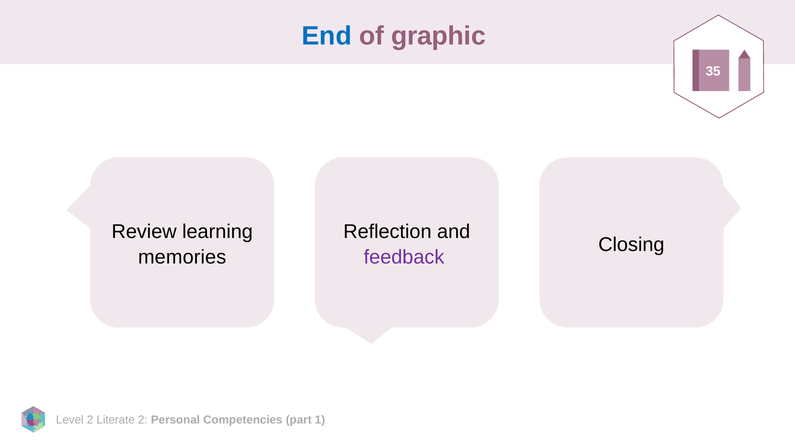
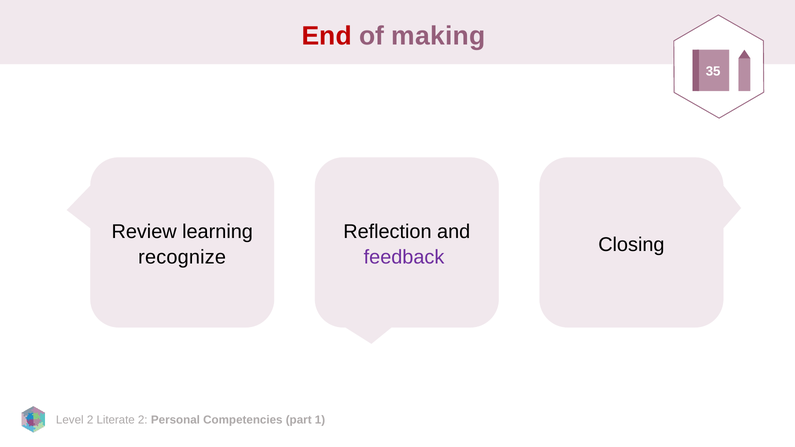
End colour: blue -> red (327, 36)
graphic: graphic -> making (438, 36)
memories: memories -> recognize (182, 257)
